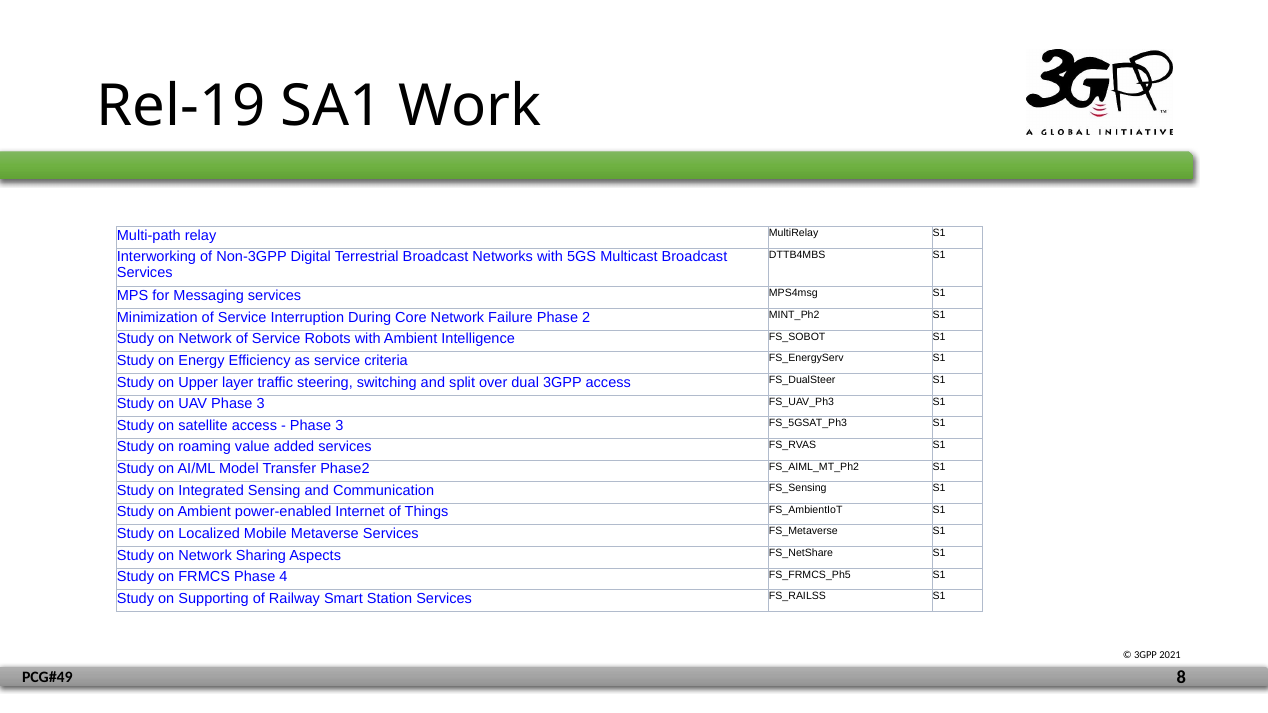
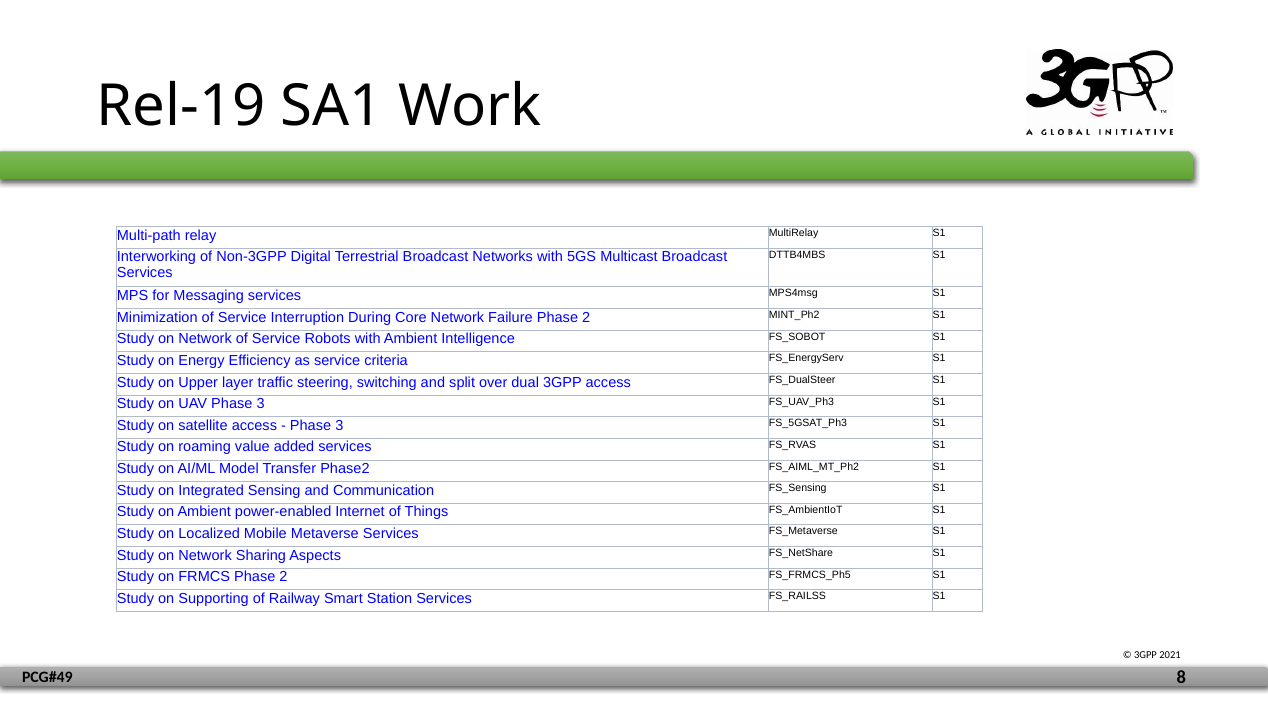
FRMCS Phase 4: 4 -> 2 (284, 577)
